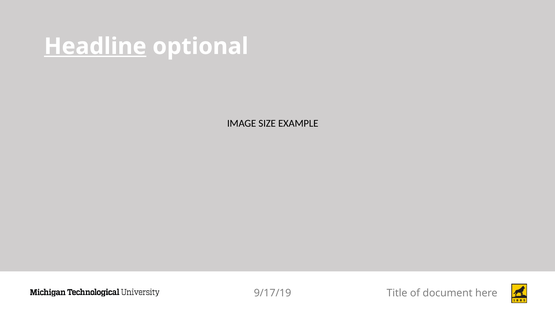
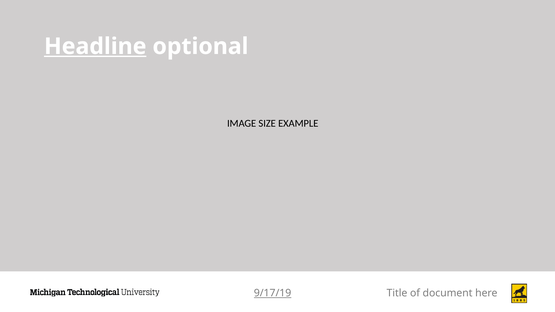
9/17/19 underline: none -> present (273, 293)
